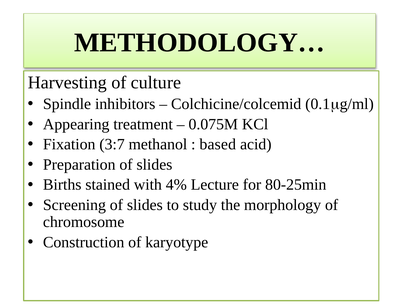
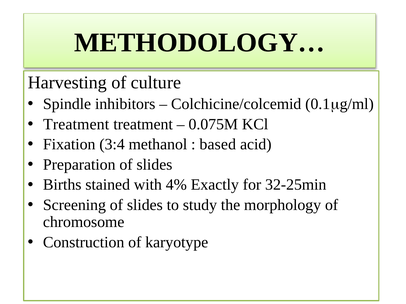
Appearing: Appearing -> Treatment (76, 124)
3:7: 3:7 -> 3:4 (112, 145)
Lecture: Lecture -> Exactly (215, 185)
80-25min: 80-25min -> 32-25min (296, 185)
